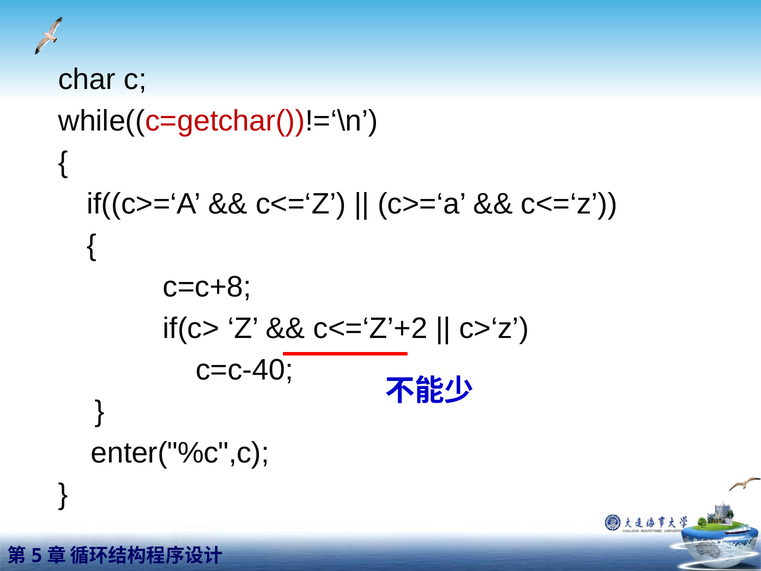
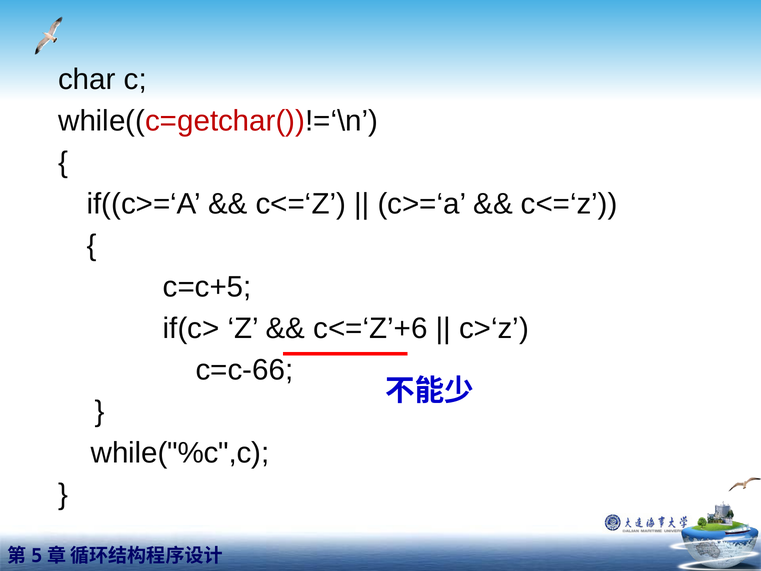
c=c+8: c=c+8 -> c=c+5 (207, 287)
c<=‘Z’+2: c<=‘Z’+2 -> c<=‘Z’+6 (370, 328)
c=c-40: c=c-40 -> c=c-66 (244, 370)
enter("%c",c: enter("%c",c -> while("%c",c (180, 453)
